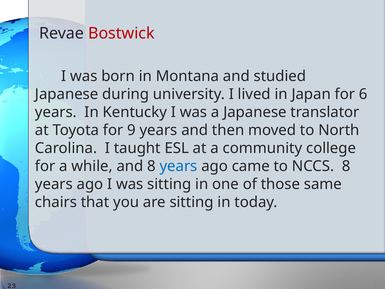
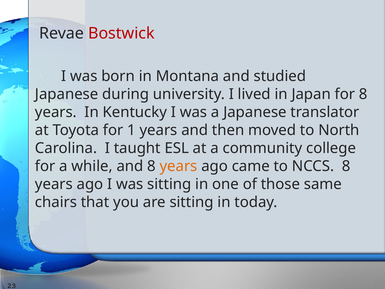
for 6: 6 -> 8 (363, 94)
9: 9 -> 1 (132, 130)
years colour: blue -> orange (179, 166)
